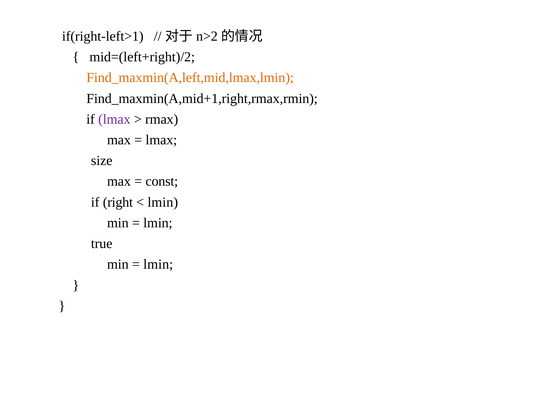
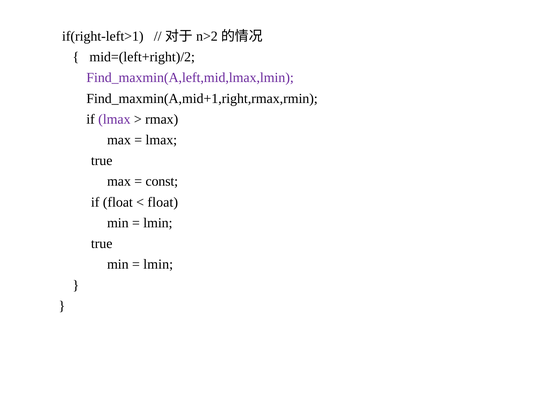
Find_maxmin(A,left,mid,lmax,lmin colour: orange -> purple (190, 78)
size: size -> true (102, 161)
if right: right -> float (118, 202)
lmin: lmin -> float (163, 202)
